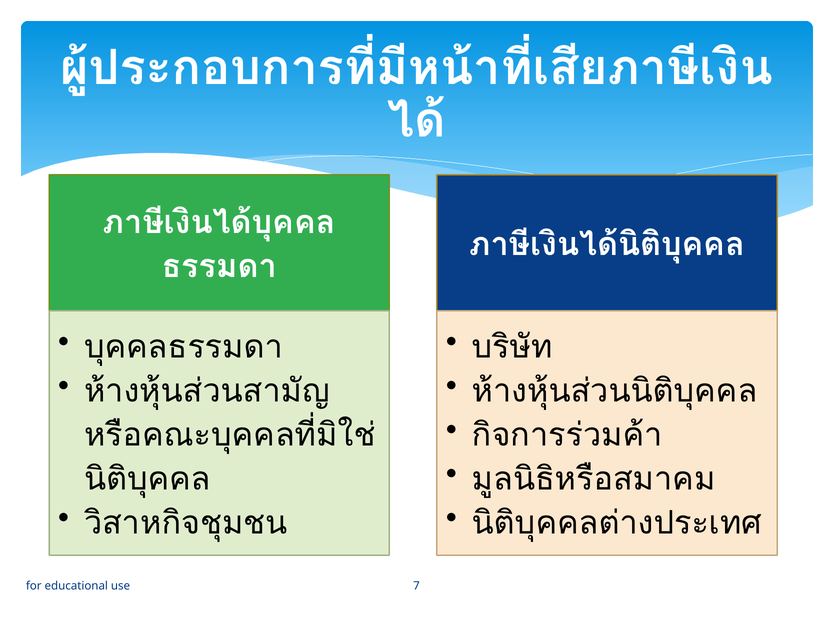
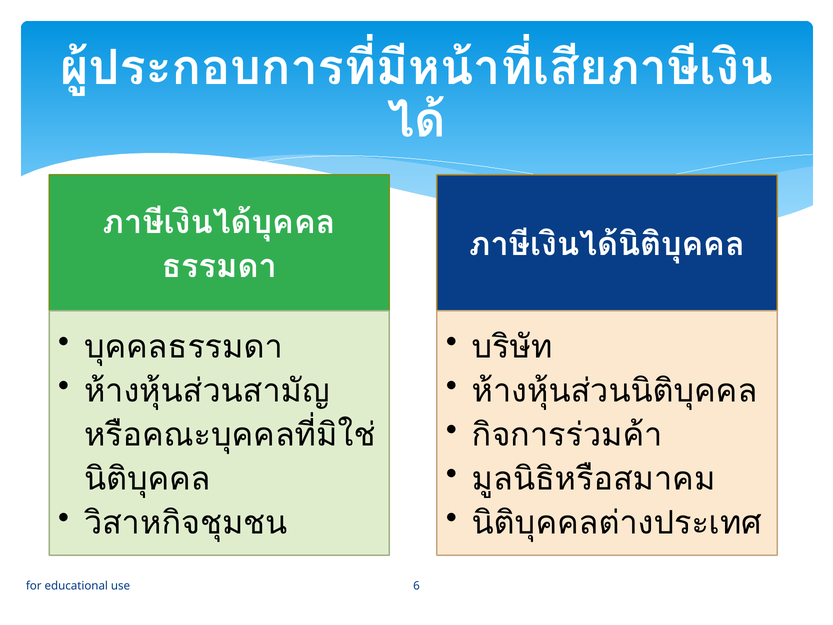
7: 7 -> 6 (417, 586)
